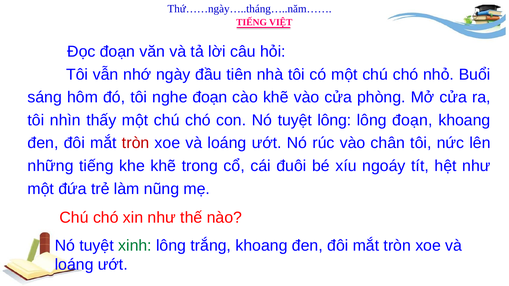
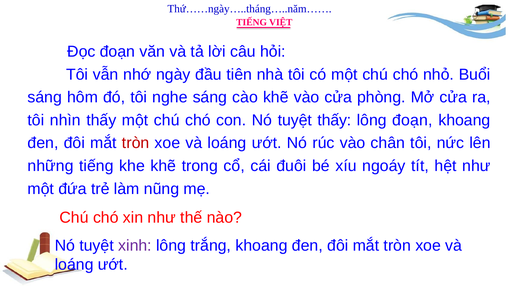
nghe đoạn: đoạn -> sáng (210, 97)
tuyệt lông: lông -> thấy (334, 120)
xinh colour: green -> purple (135, 246)
